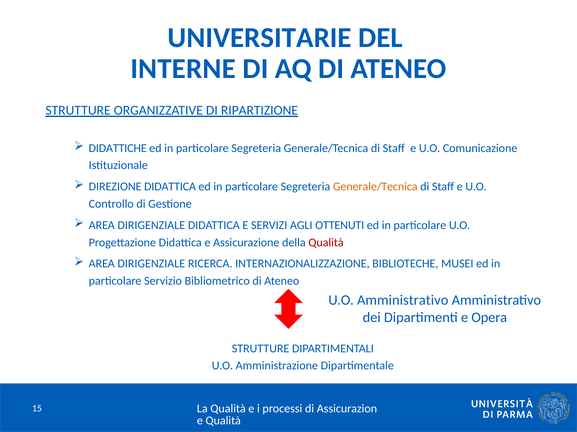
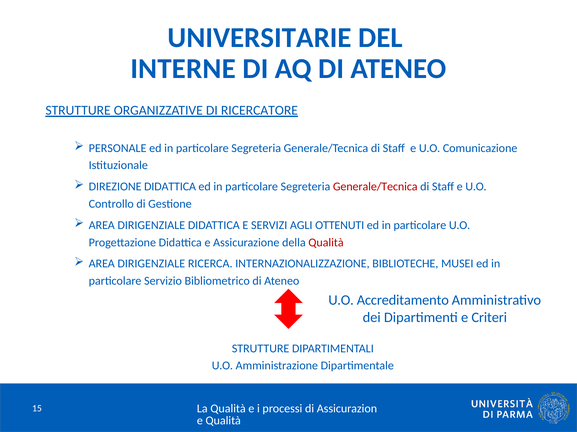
RIPARTIZIONE: RIPARTIZIONE -> RICERCATORE (259, 111)
DIDATTICHE: DIDATTICHE -> PERSONALE (118, 148)
Generale/Tecnica colour: orange -> red (375, 187)
U.O Amministrativo: Amministrativo -> Accreditamento (403, 301)
Opera: Opera -> Criteri (489, 318)
